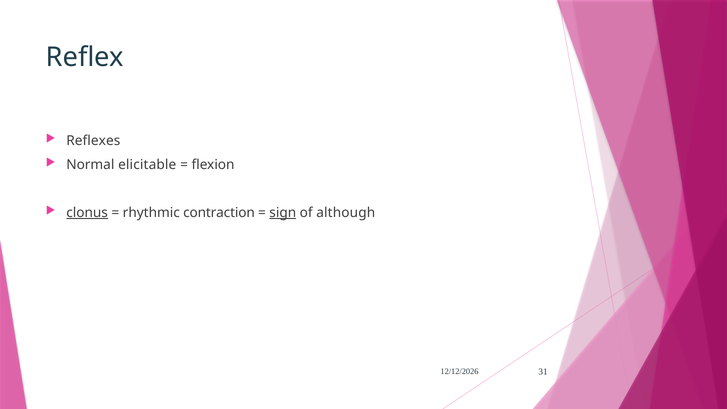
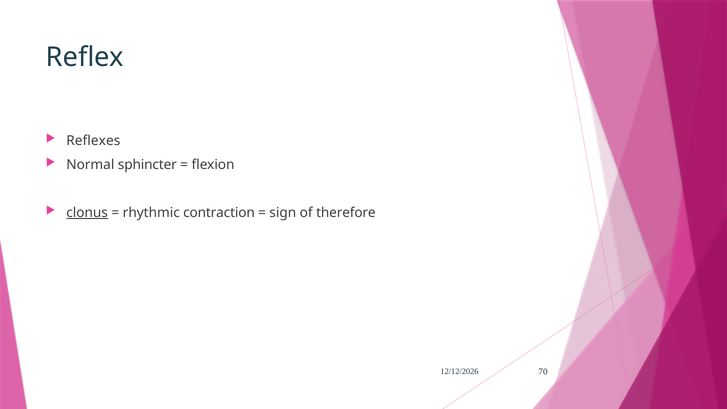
elicitable: elicitable -> sphincter (147, 165)
sign underline: present -> none (283, 213)
although: although -> therefore (346, 213)
31: 31 -> 70 (543, 372)
